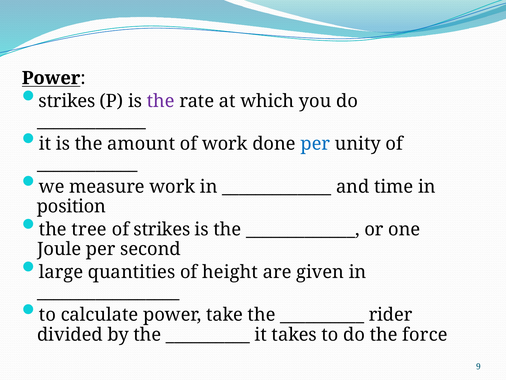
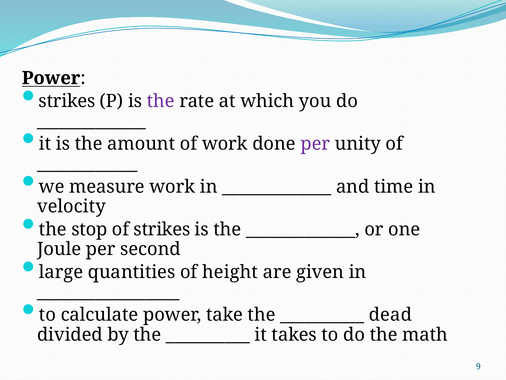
per colour: blue -> purple (315, 144)
position: position -> velocity (71, 206)
tree: tree -> stop (89, 229)
rider: rider -> dead (390, 315)
force: force -> math (425, 334)
